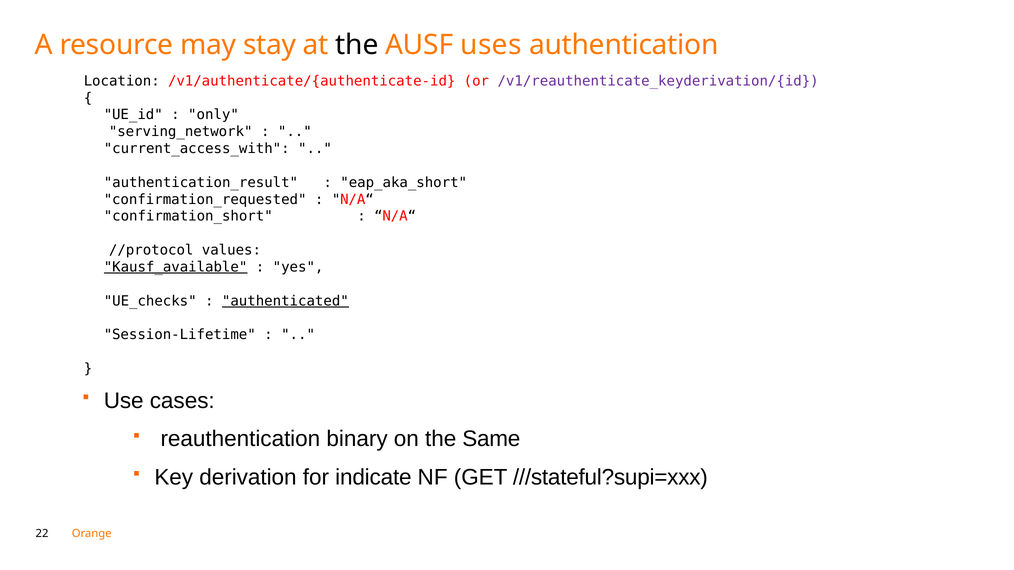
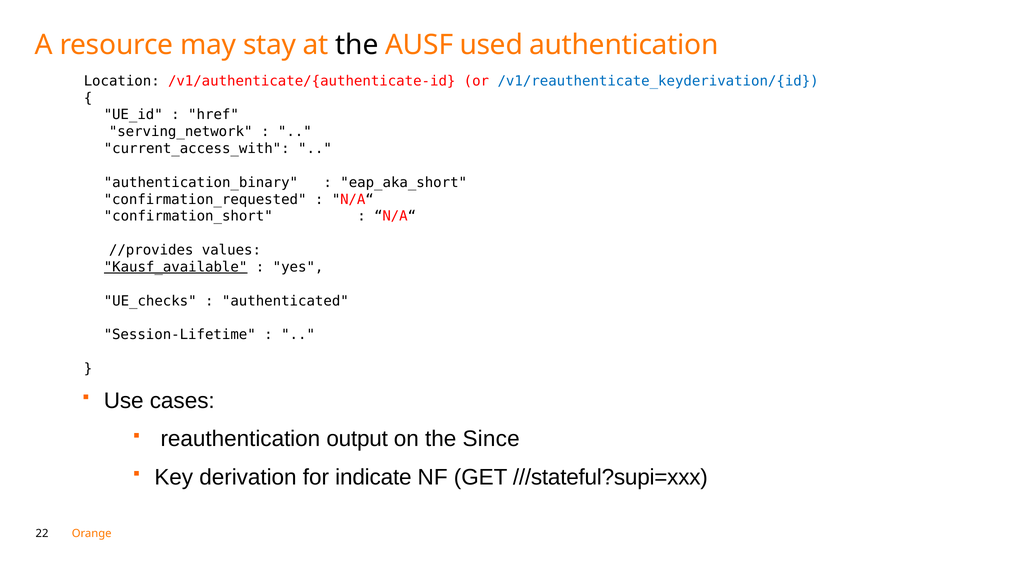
uses: uses -> used (491, 45)
/v1/reauthenticate_keyderivation/{id colour: purple -> blue (658, 81)
only: only -> href (214, 115)
authentication_result: authentication_result -> authentication_binary (201, 183)
//protocol: //protocol -> //provides (151, 250)
authenticated underline: present -> none (285, 301)
binary: binary -> output (357, 439)
Same: Same -> Since (491, 439)
